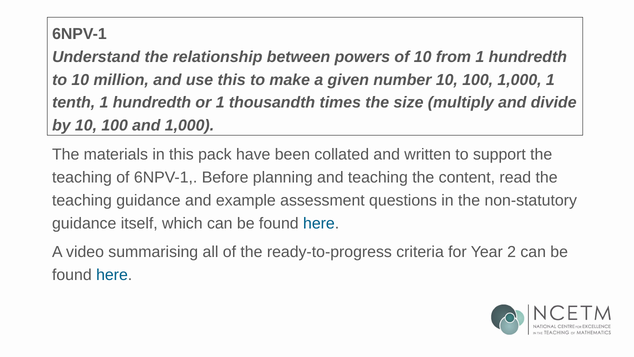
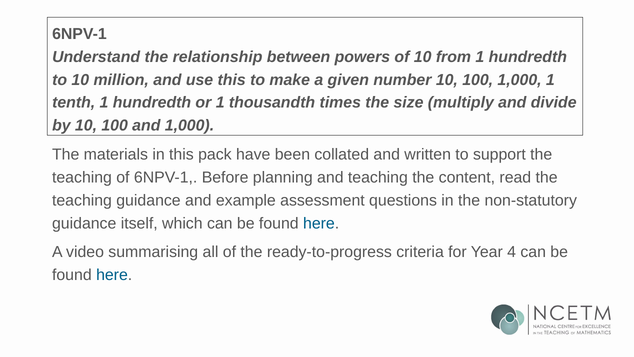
2: 2 -> 4 (512, 252)
